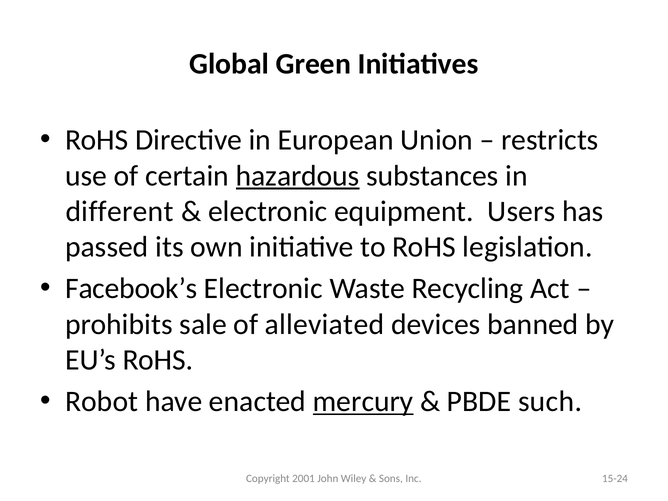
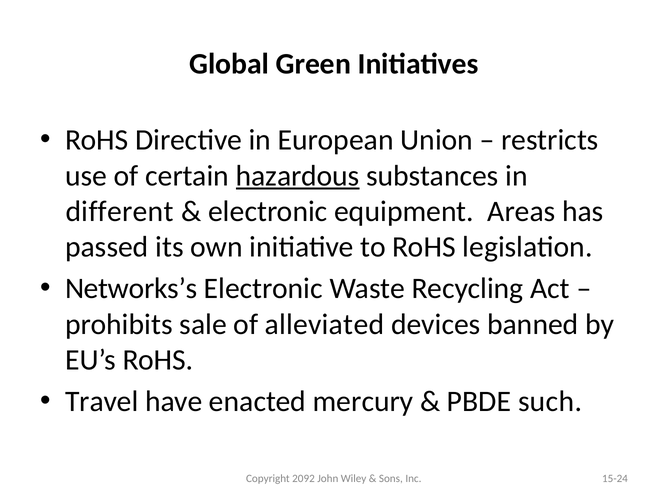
Users: Users -> Areas (521, 211)
Facebook’s: Facebook’s -> Networks’s (131, 289)
Robot: Robot -> Travel (102, 401)
mercury underline: present -> none (363, 401)
2001: 2001 -> 2092 (304, 478)
